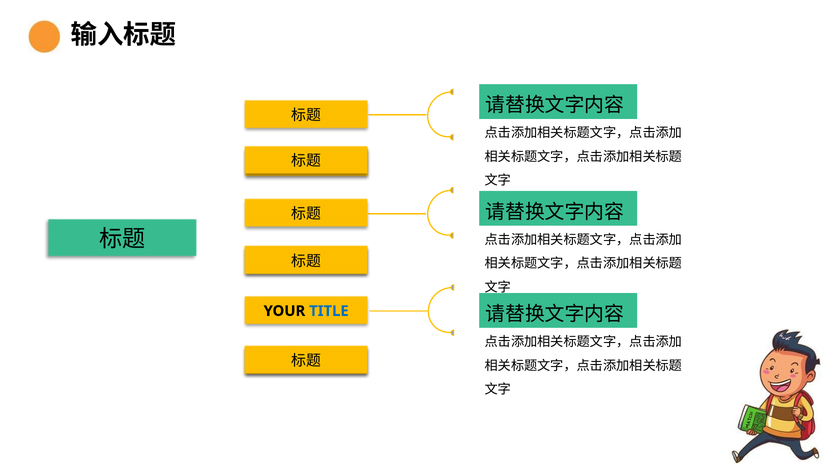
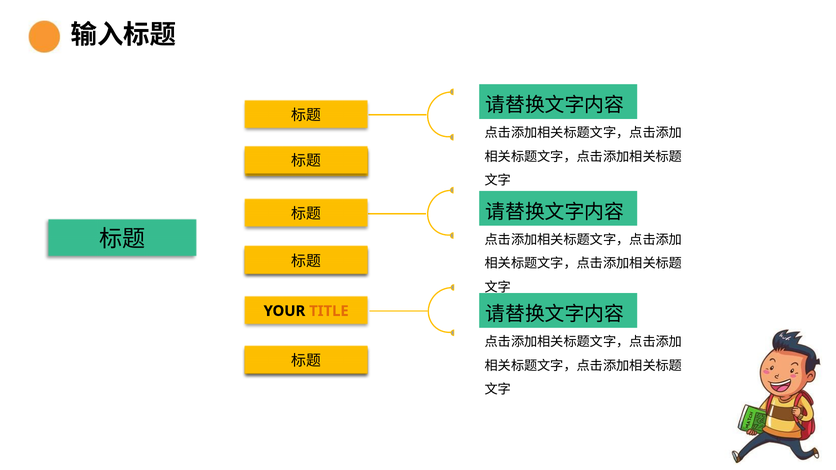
TITLE colour: blue -> orange (329, 311)
